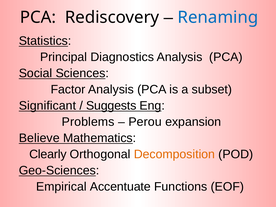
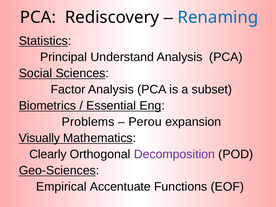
Diagnostics: Diagnostics -> Understand (122, 57)
Significant: Significant -> Biometrics (47, 106)
Suggests: Suggests -> Essential (111, 106)
Believe: Believe -> Visually (39, 138)
Decomposition colour: orange -> purple (174, 154)
